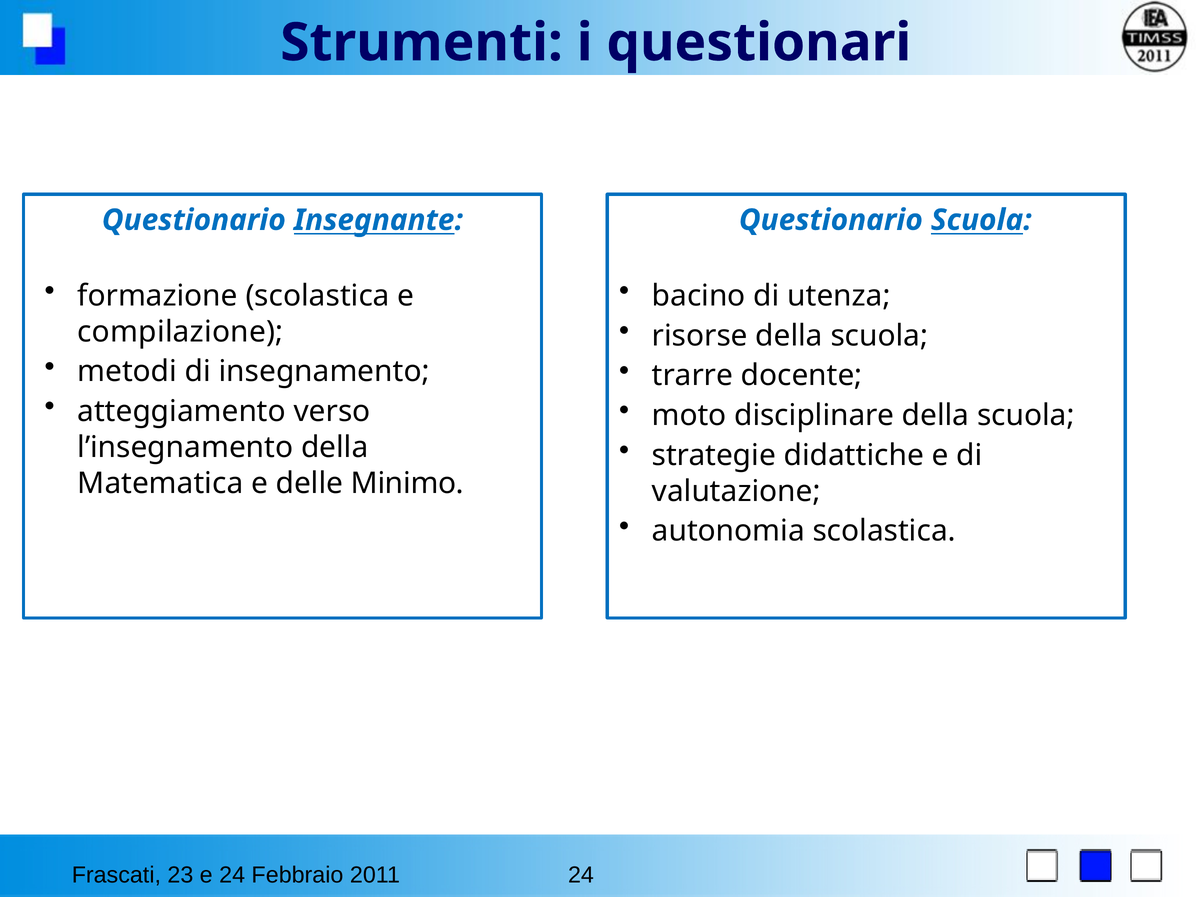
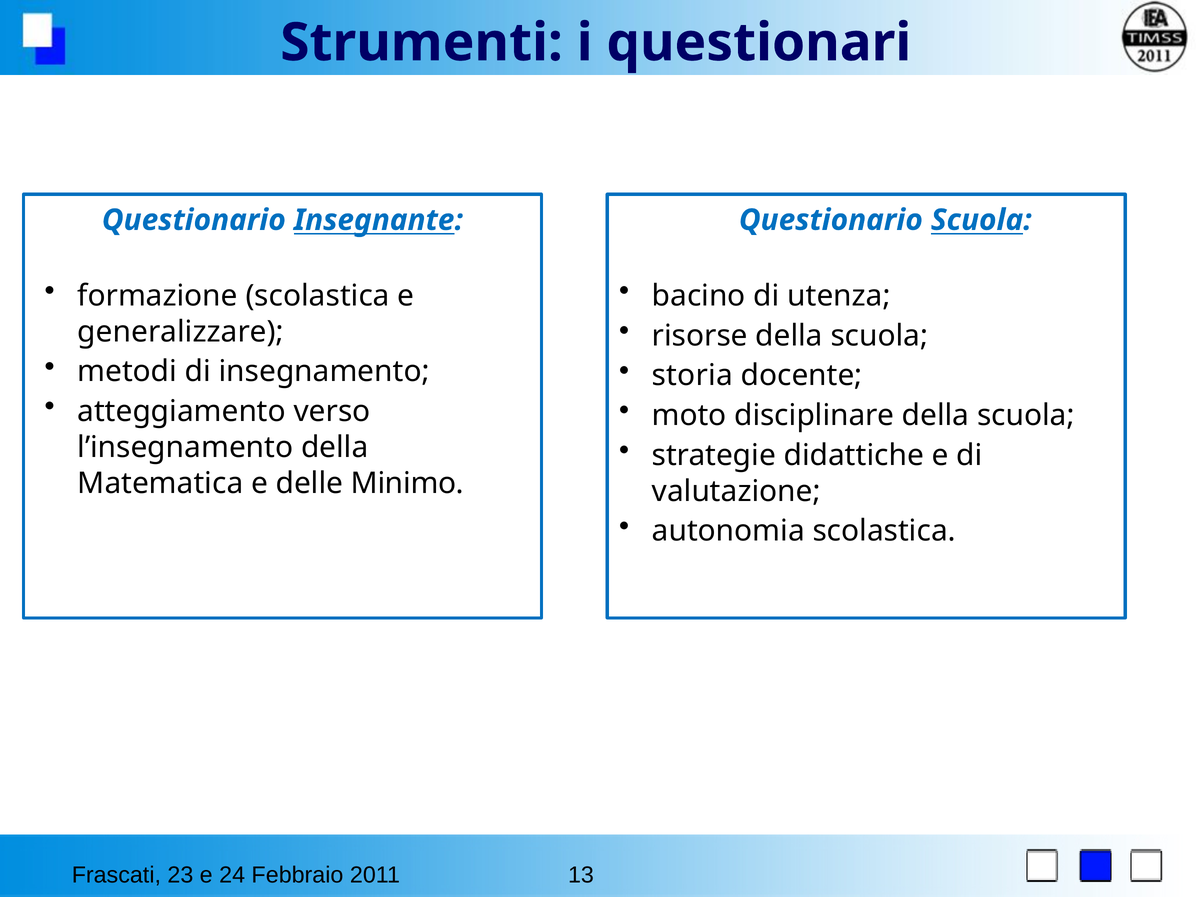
compilazione: compilazione -> generalizzare (181, 332)
trarre: trarre -> storia (692, 376)
2011 24: 24 -> 13 (581, 875)
